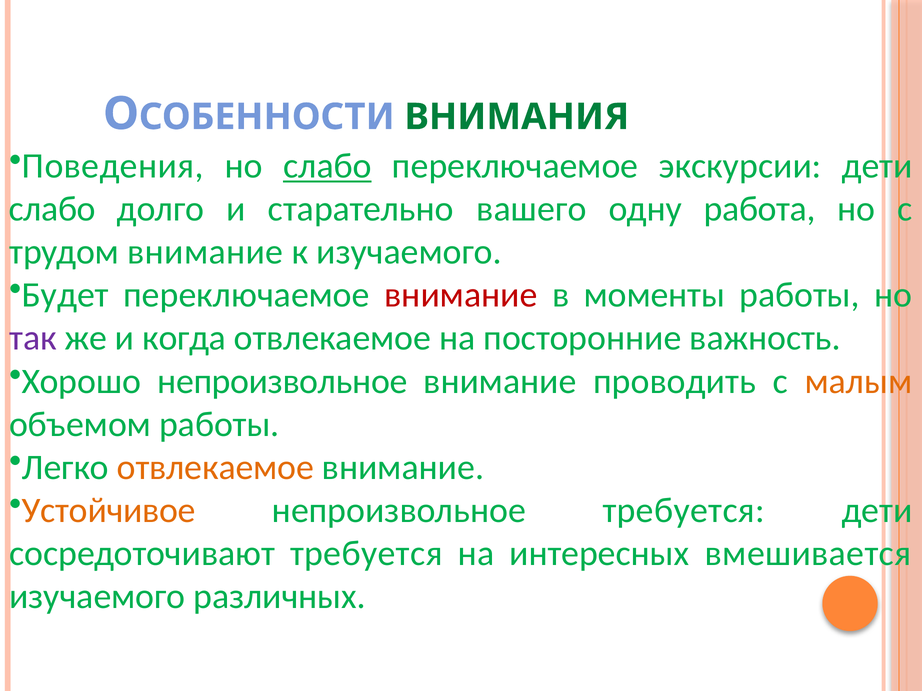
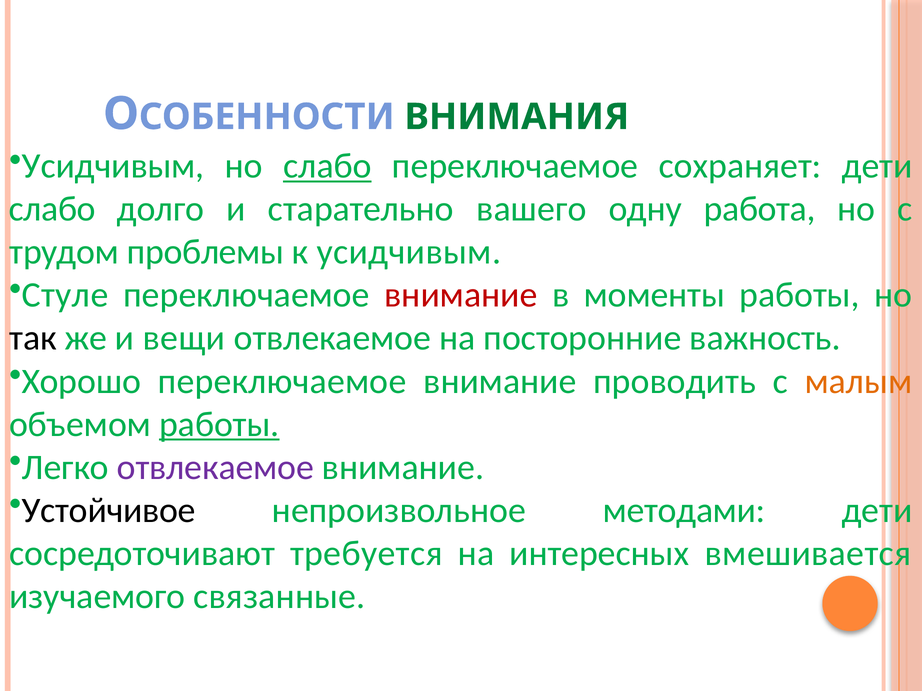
Поведения: Поведения -> Усидчивым (113, 166)
экскурсии: экскурсии -> сохраняет (740, 166)
трудом внимание: внимание -> проблемы (206, 252)
к изучаемого: изучаемого -> усидчивым (409, 252)
Будет: Будет -> Стуле (65, 295)
так colour: purple -> black (33, 338)
когда: когда -> вещи (184, 338)
Хорошо непроизвольное: непроизвольное -> переключаемое (282, 381)
работы underline: none -> present (219, 425)
отвлекаемое colour: orange -> purple (215, 468)
Устойчивое colour: orange -> black (109, 511)
непроизвольное требуется: требуется -> методами (684, 511)
различных: различных -> связанные (279, 597)
